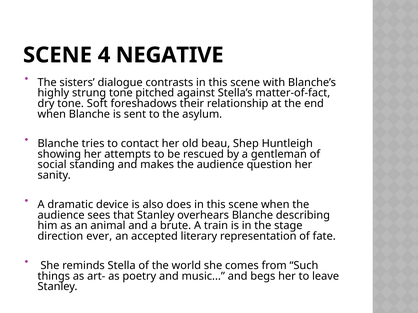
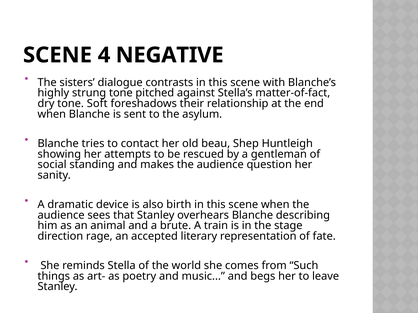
does: does -> birth (179, 205)
ever: ever -> rage (99, 237)
